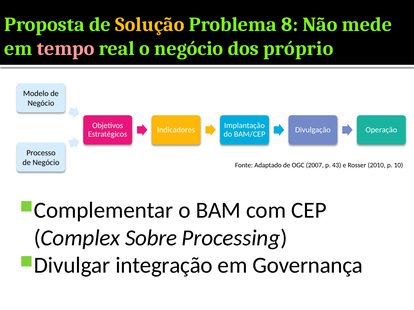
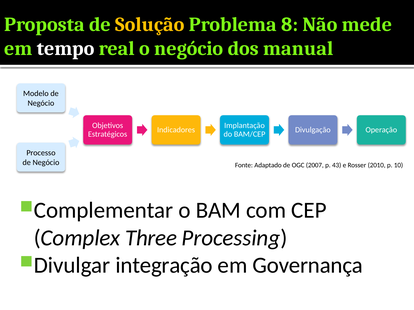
tempo colour: pink -> white (66, 49)
próprio: próprio -> manual (298, 49)
Sobre: Sobre -> Three (151, 238)
